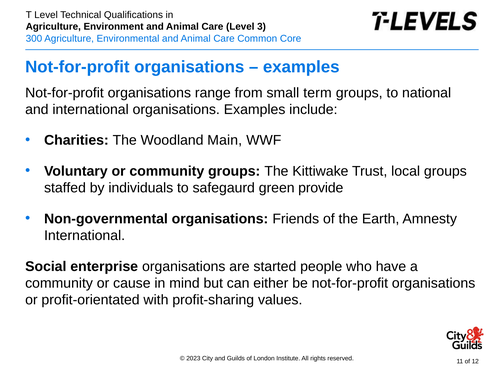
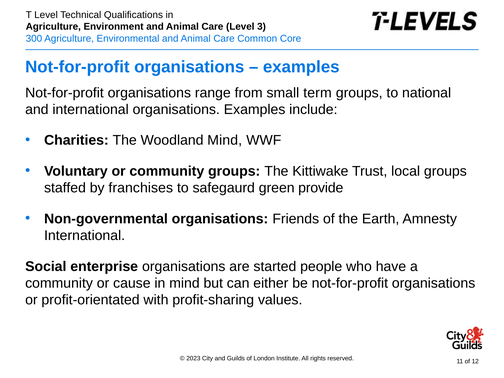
Woodland Main: Main -> Mind (225, 140)
individuals: individuals -> franchises (141, 188)
